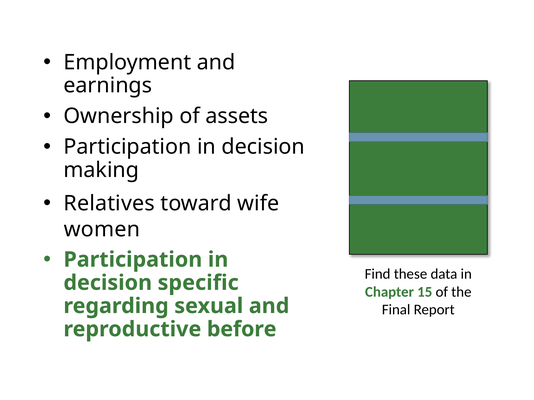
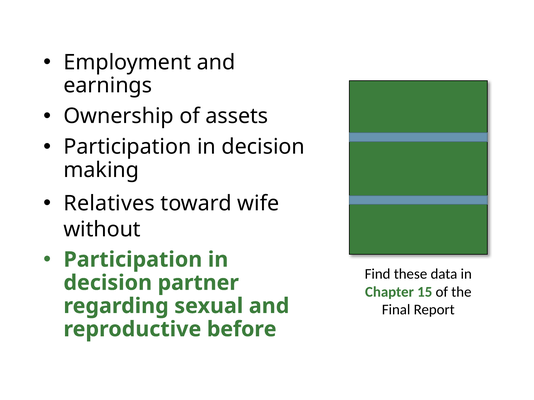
women: women -> without (102, 230)
specific: specific -> partner (198, 283)
